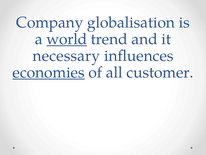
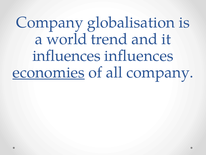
world underline: present -> none (67, 39)
necessary: necessary -> influences (66, 56)
all customer: customer -> company (160, 72)
